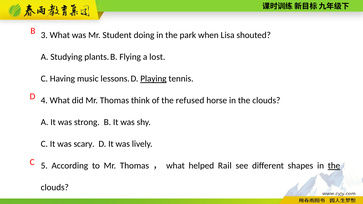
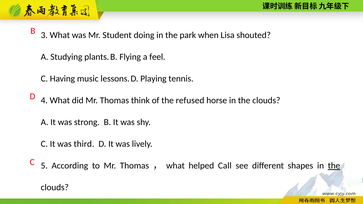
lost: lost -> feel (157, 57)
Playing underline: present -> none (153, 79)
scary: scary -> third (84, 144)
Rail: Rail -> Call (225, 166)
